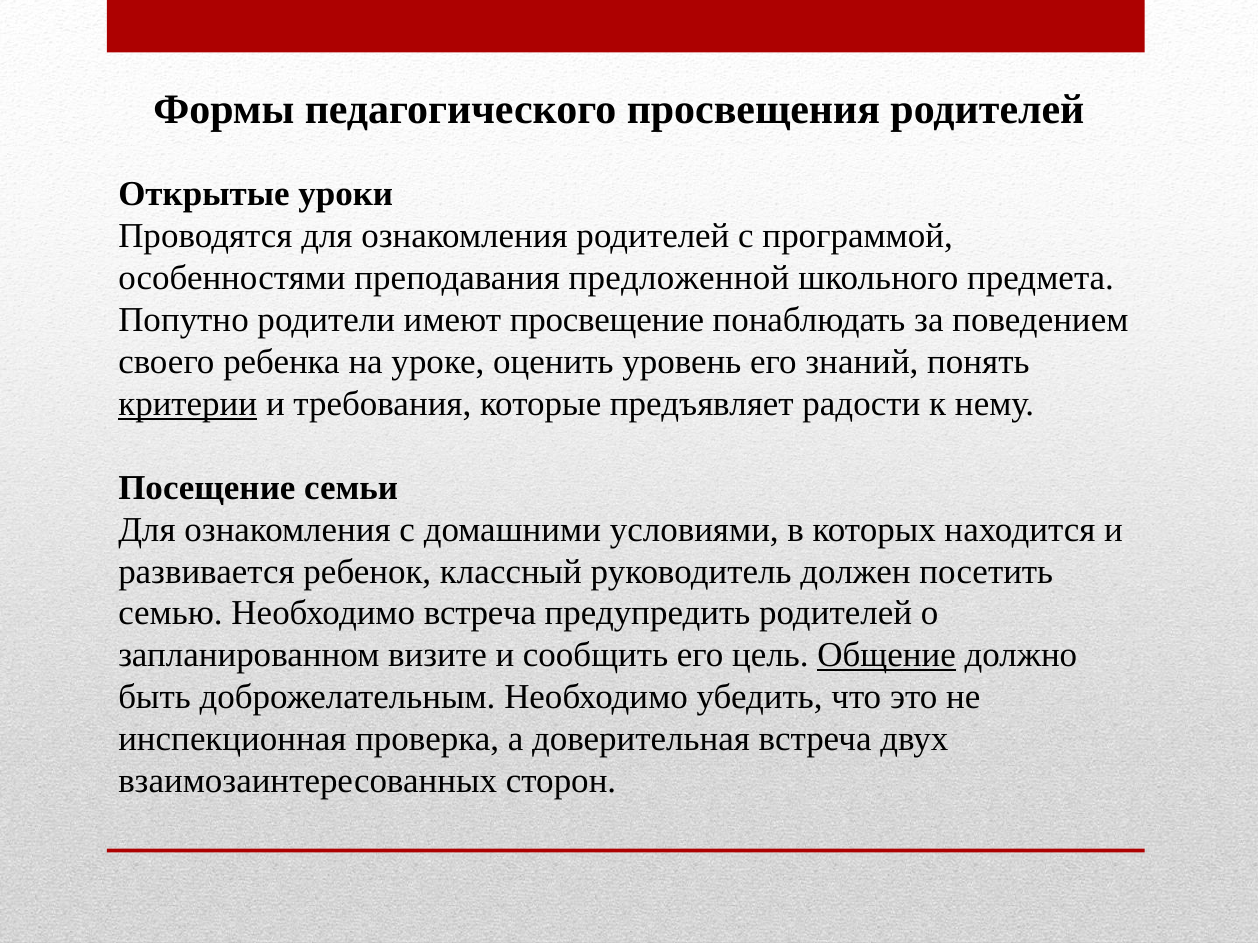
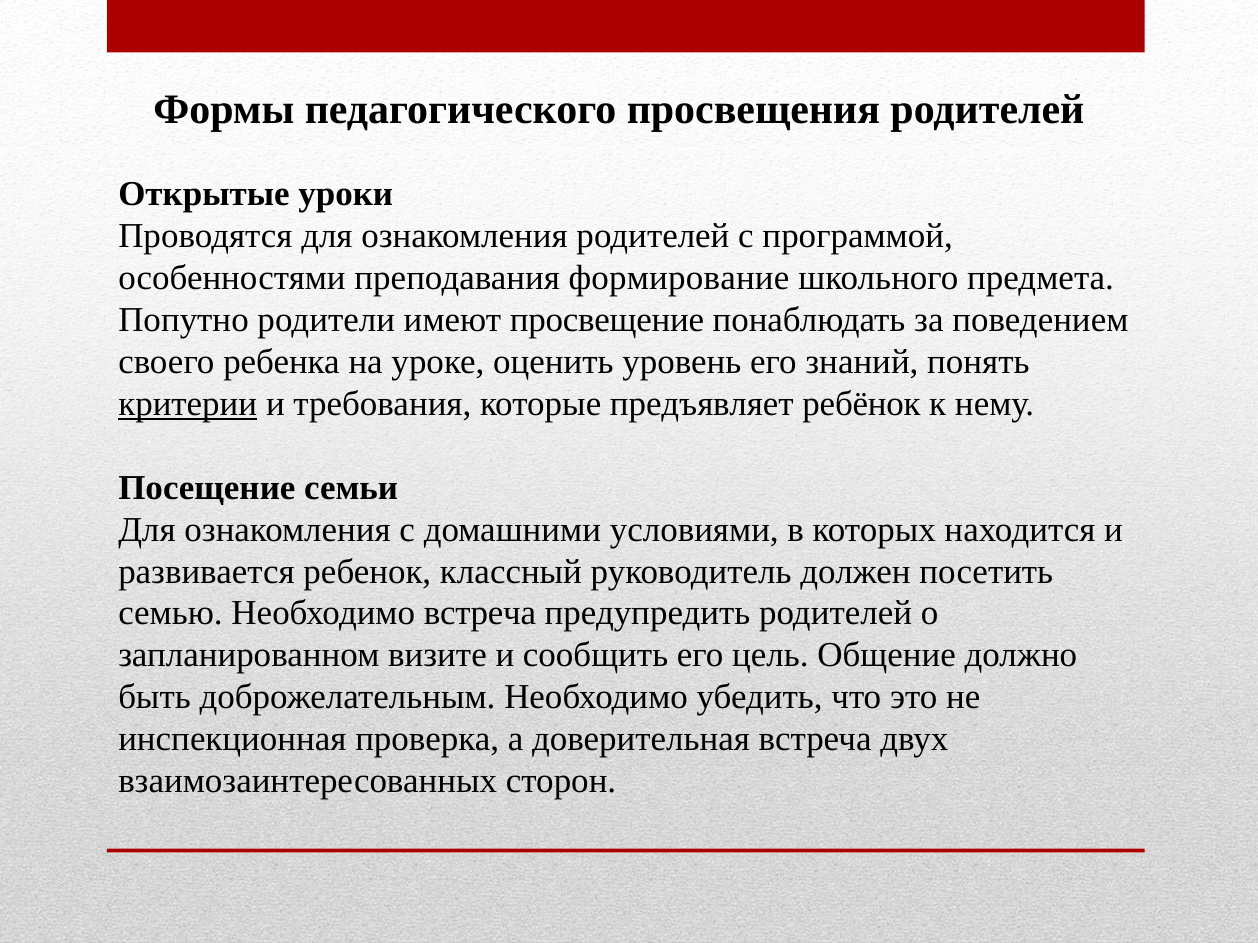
предложенной: предложенной -> формирование (679, 278)
радости: радости -> ребёнок (862, 404)
Общение underline: present -> none (887, 656)
